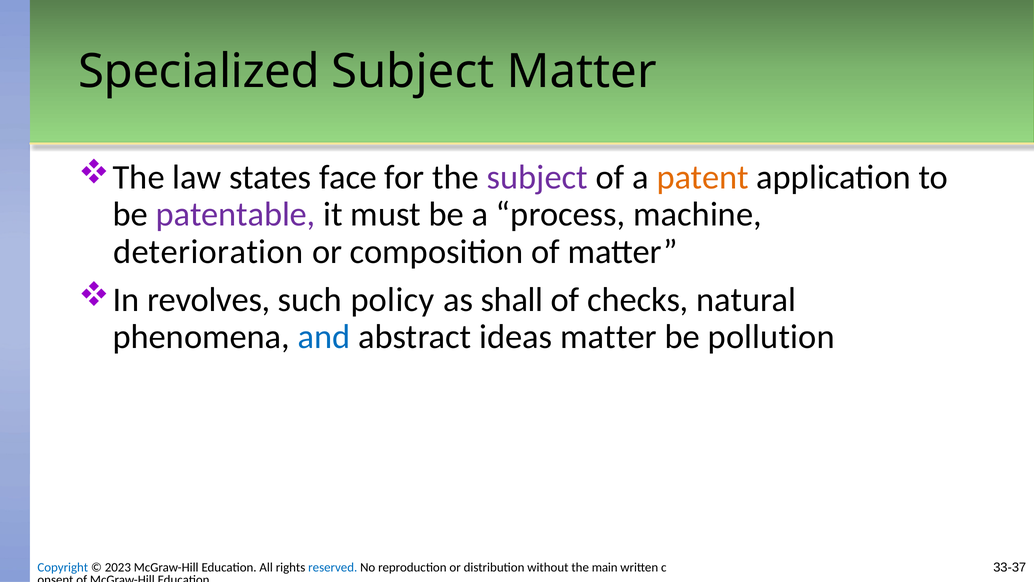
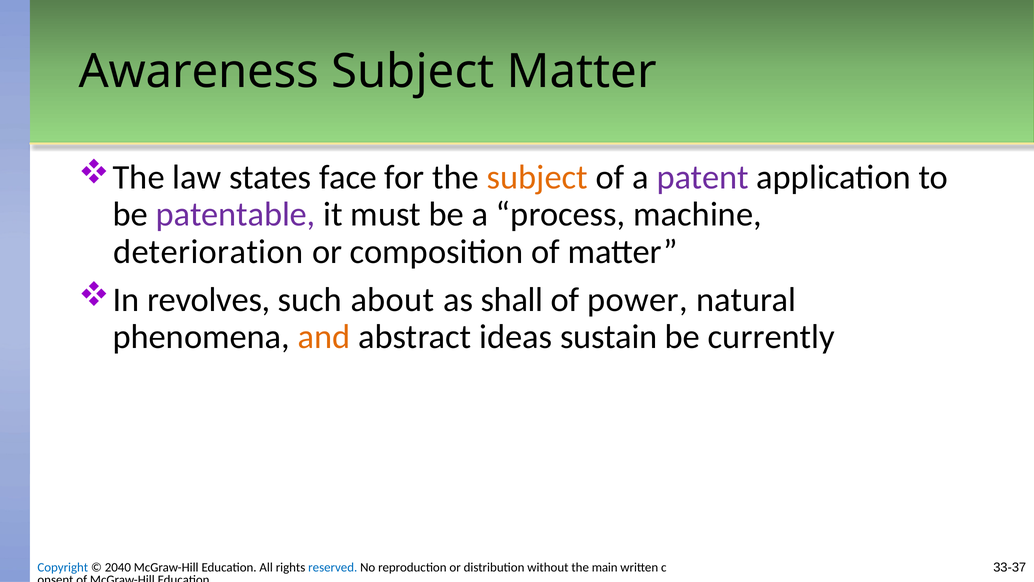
Specialized: Specialized -> Awareness (199, 71)
subject colour: purple -> orange (537, 177)
patent colour: orange -> purple (703, 177)
policy: policy -> about (392, 300)
checks: checks -> power (638, 300)
and colour: blue -> orange (324, 337)
ideas matter: matter -> sustain (609, 337)
pollution: pollution -> currently (771, 337)
2023: 2023 -> 2040 (118, 567)
